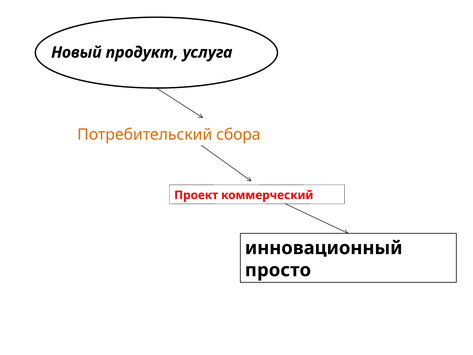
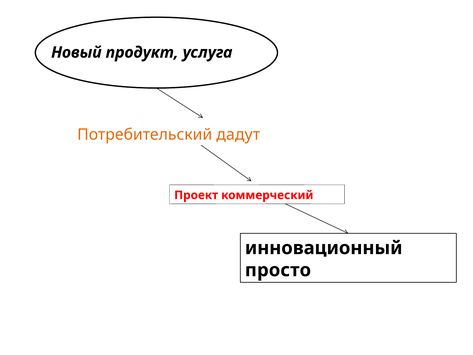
сбора: сбора -> дадут (238, 134)
